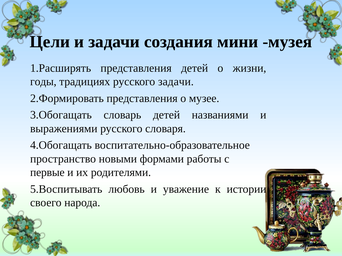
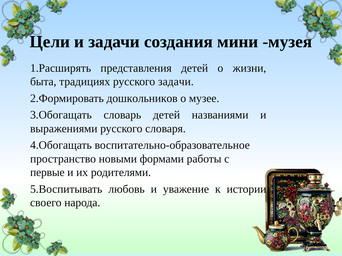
годы: годы -> быта (43, 82)
представления: представления -> дошкольников (142, 98)
